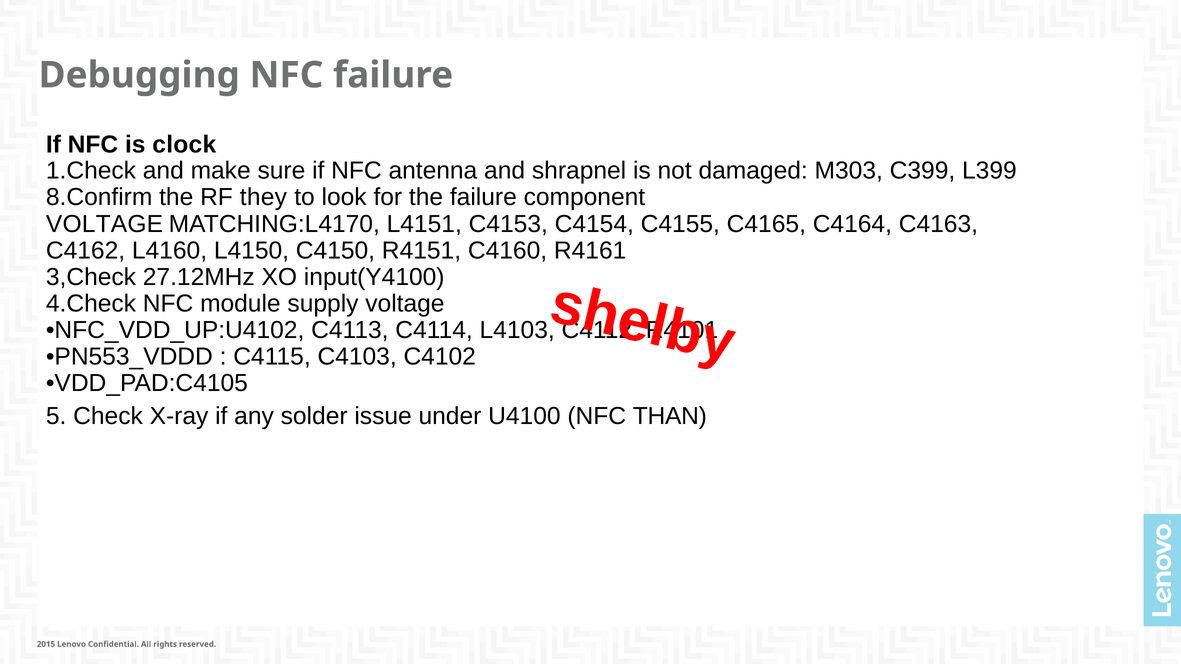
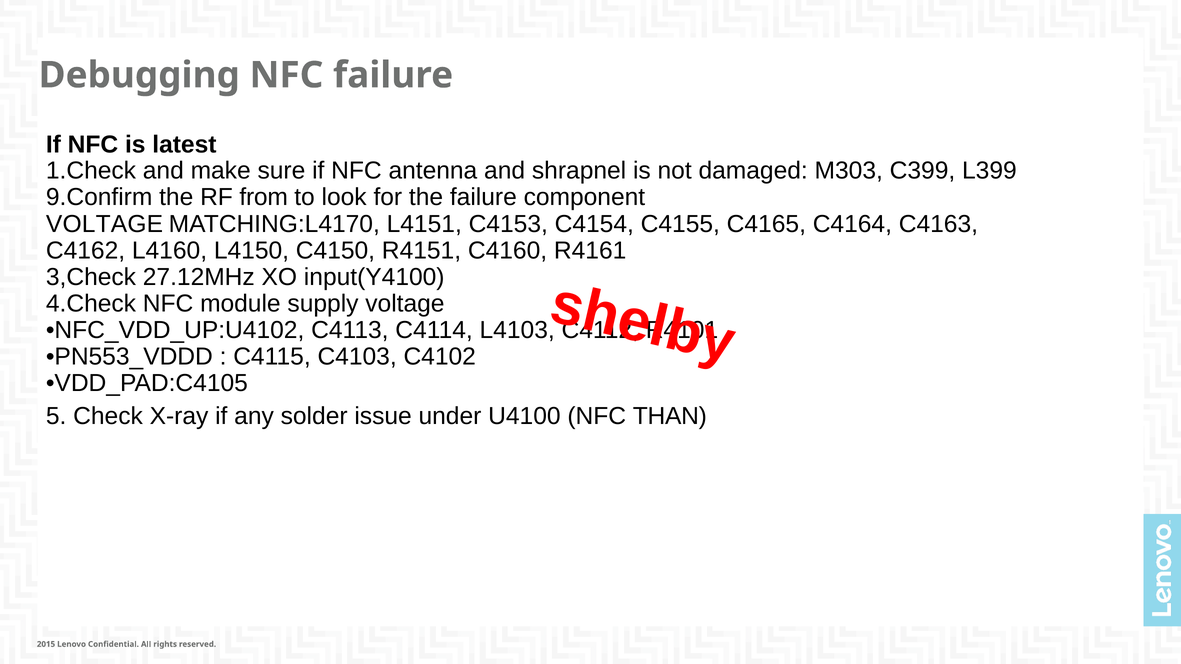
clock: clock -> latest (184, 145)
8.Confirm: 8.Confirm -> 9.Confirm (99, 197)
they: they -> from (264, 197)
